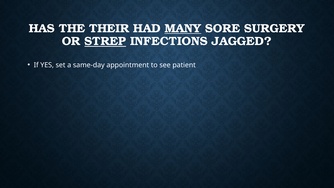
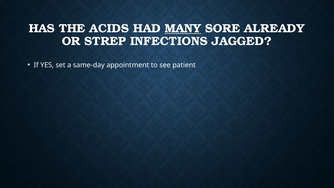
THEIR: THEIR -> ACIDS (109, 28)
SURGERY: SURGERY -> ALREADY (274, 28)
STREP underline: present -> none (105, 41)
